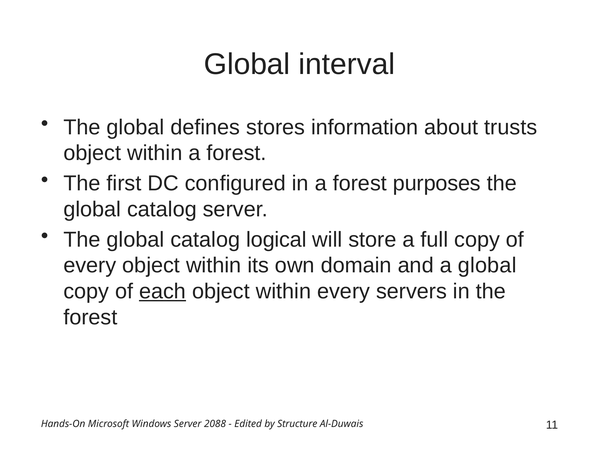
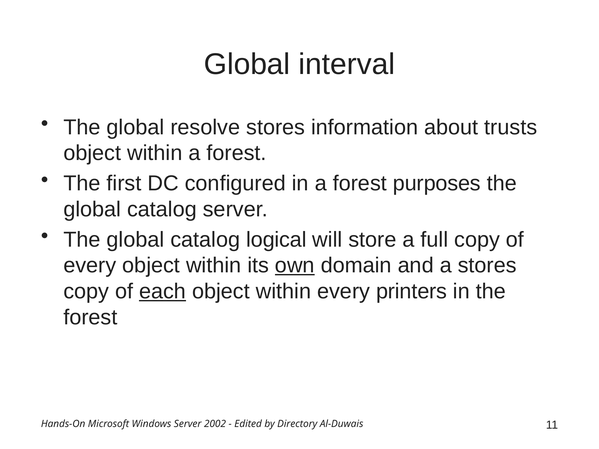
defines: defines -> resolve (205, 127)
own underline: none -> present (295, 266)
a global: global -> stores (487, 266)
servers: servers -> printers (412, 292)
2088: 2088 -> 2002 (215, 424)
Structure: Structure -> Directory (297, 424)
